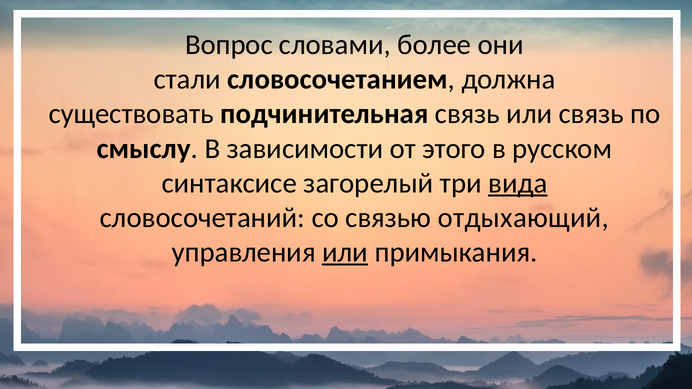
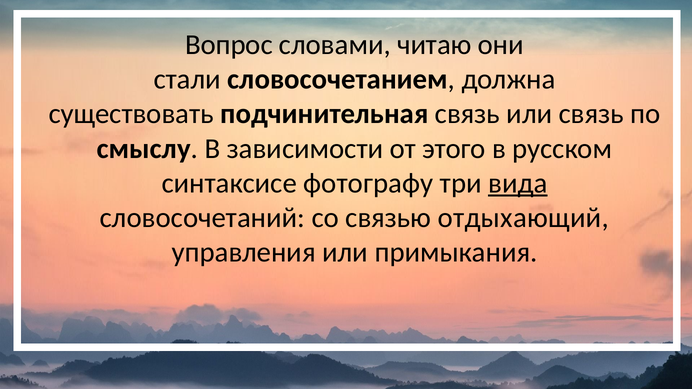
более: более -> читаю (434, 45)
загорелый: загорелый -> фотографу (368, 183)
или underline: present -> none (345, 252)
